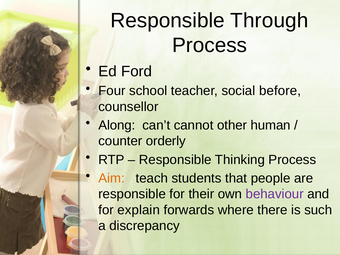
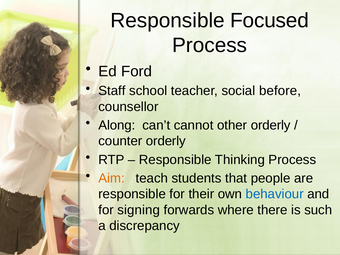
Through: Through -> Focused (270, 20)
Four: Four -> Staff (112, 91)
other human: human -> orderly (271, 125)
behaviour colour: purple -> blue (275, 194)
explain: explain -> signing (139, 210)
